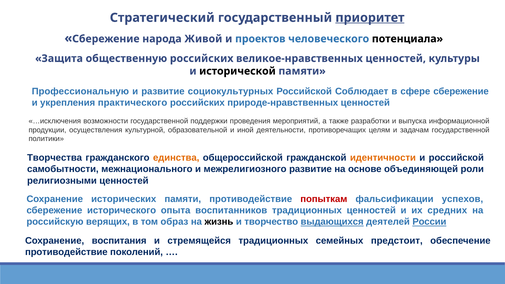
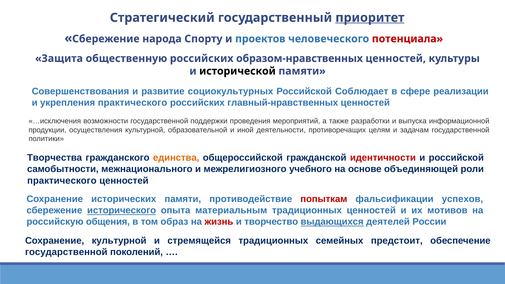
Живой: Живой -> Спорту (203, 39)
потенциала colour: black -> red (407, 39)
великое-нравственных: великое-нравственных -> образом-нравственных (299, 58)
Профессиональную: Профессиональную -> Совершенствования (80, 91)
сфере сбережение: сбережение -> реализации (461, 91)
природе-нравственных: природе-нравственных -> главный-нравственных (283, 103)
идентичности colour: orange -> red (383, 158)
межрелигиозного развитие: развитие -> учебного (311, 169)
религиозными: религиозными -> практического (62, 181)
исторического underline: none -> present (122, 211)
воспитанников: воспитанников -> материальным (231, 211)
средних: средних -> мотивов (447, 211)
верящих: верящих -> общения (108, 222)
жизнь colour: black -> red (219, 222)
России underline: present -> none (429, 222)
Сохранение воспитания: воспитания -> культурной (119, 241)
противодействие: противодействие -> государственной (66, 252)
